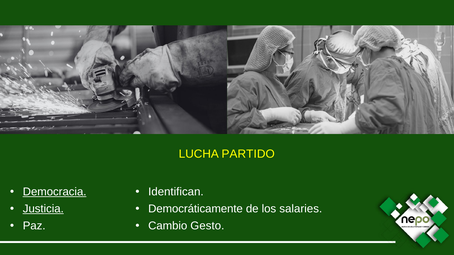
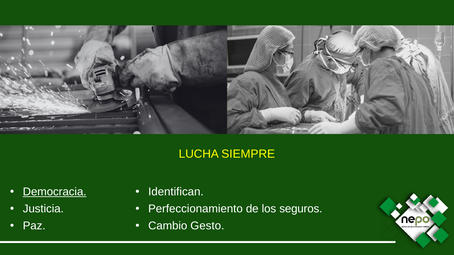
PARTIDO: PARTIDO -> SIEMPRE (248, 154)
Justicia underline: present -> none (43, 209)
Democráticamente: Democráticamente -> Perfeccionamiento (195, 209)
salaries: salaries -> seguros (301, 209)
